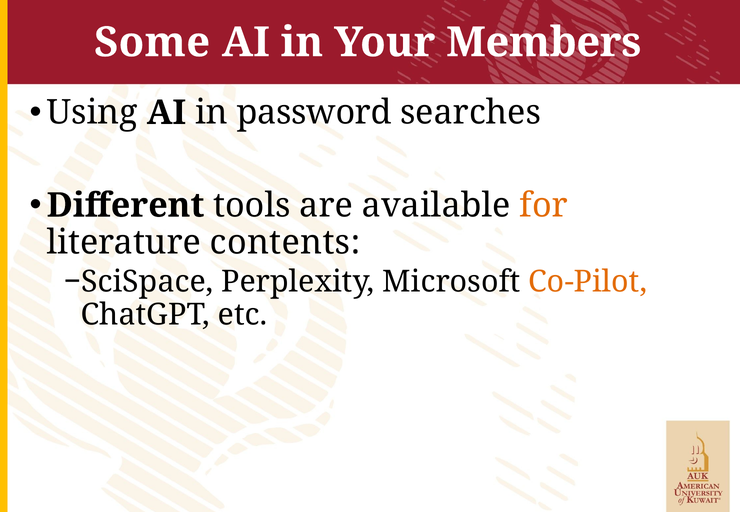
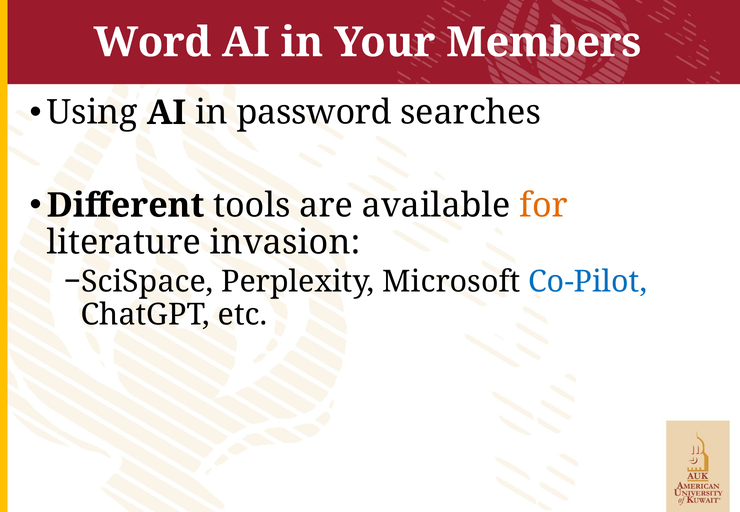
Some: Some -> Word (153, 42)
contents: contents -> invasion (285, 242)
Co-Pilot colour: orange -> blue (588, 282)
